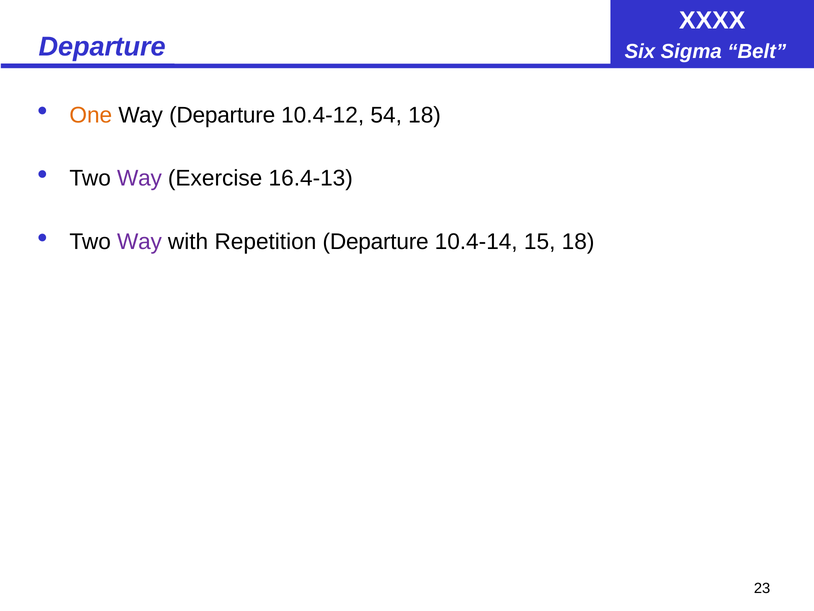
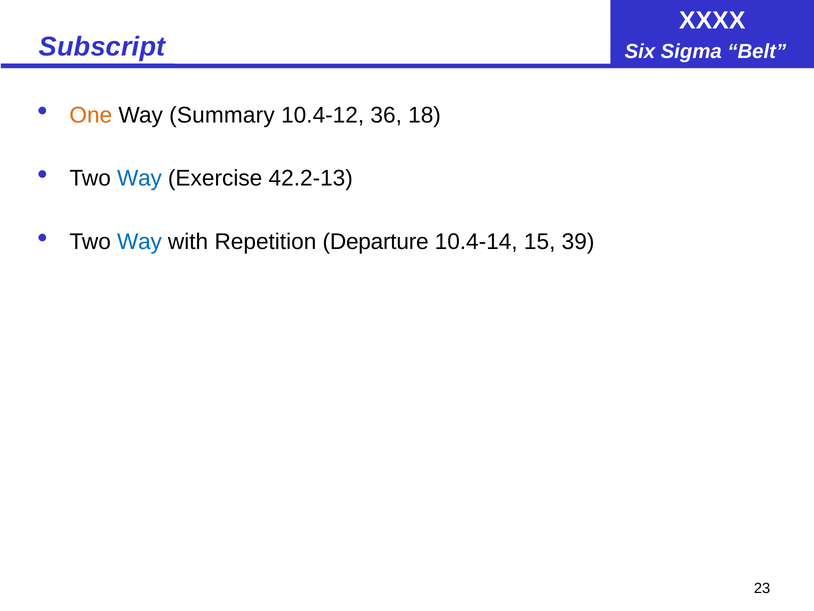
Departure: Departure -> Subscript (102, 47)
Way Departure: Departure -> Summary (222, 115)
54: 54 -> 36 (386, 115)
Way colour: purple -> blue (139, 178)
16.4-13: 16.4-13 -> 42.2-13 (311, 178)
Way colour: purple -> blue (139, 242)
15 18: 18 -> 39 (578, 242)
